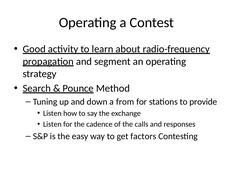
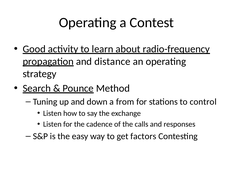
segment: segment -> distance (112, 61)
provide: provide -> control (203, 102)
